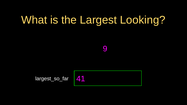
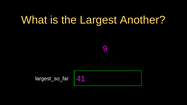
Looking: Looking -> Another (143, 20)
